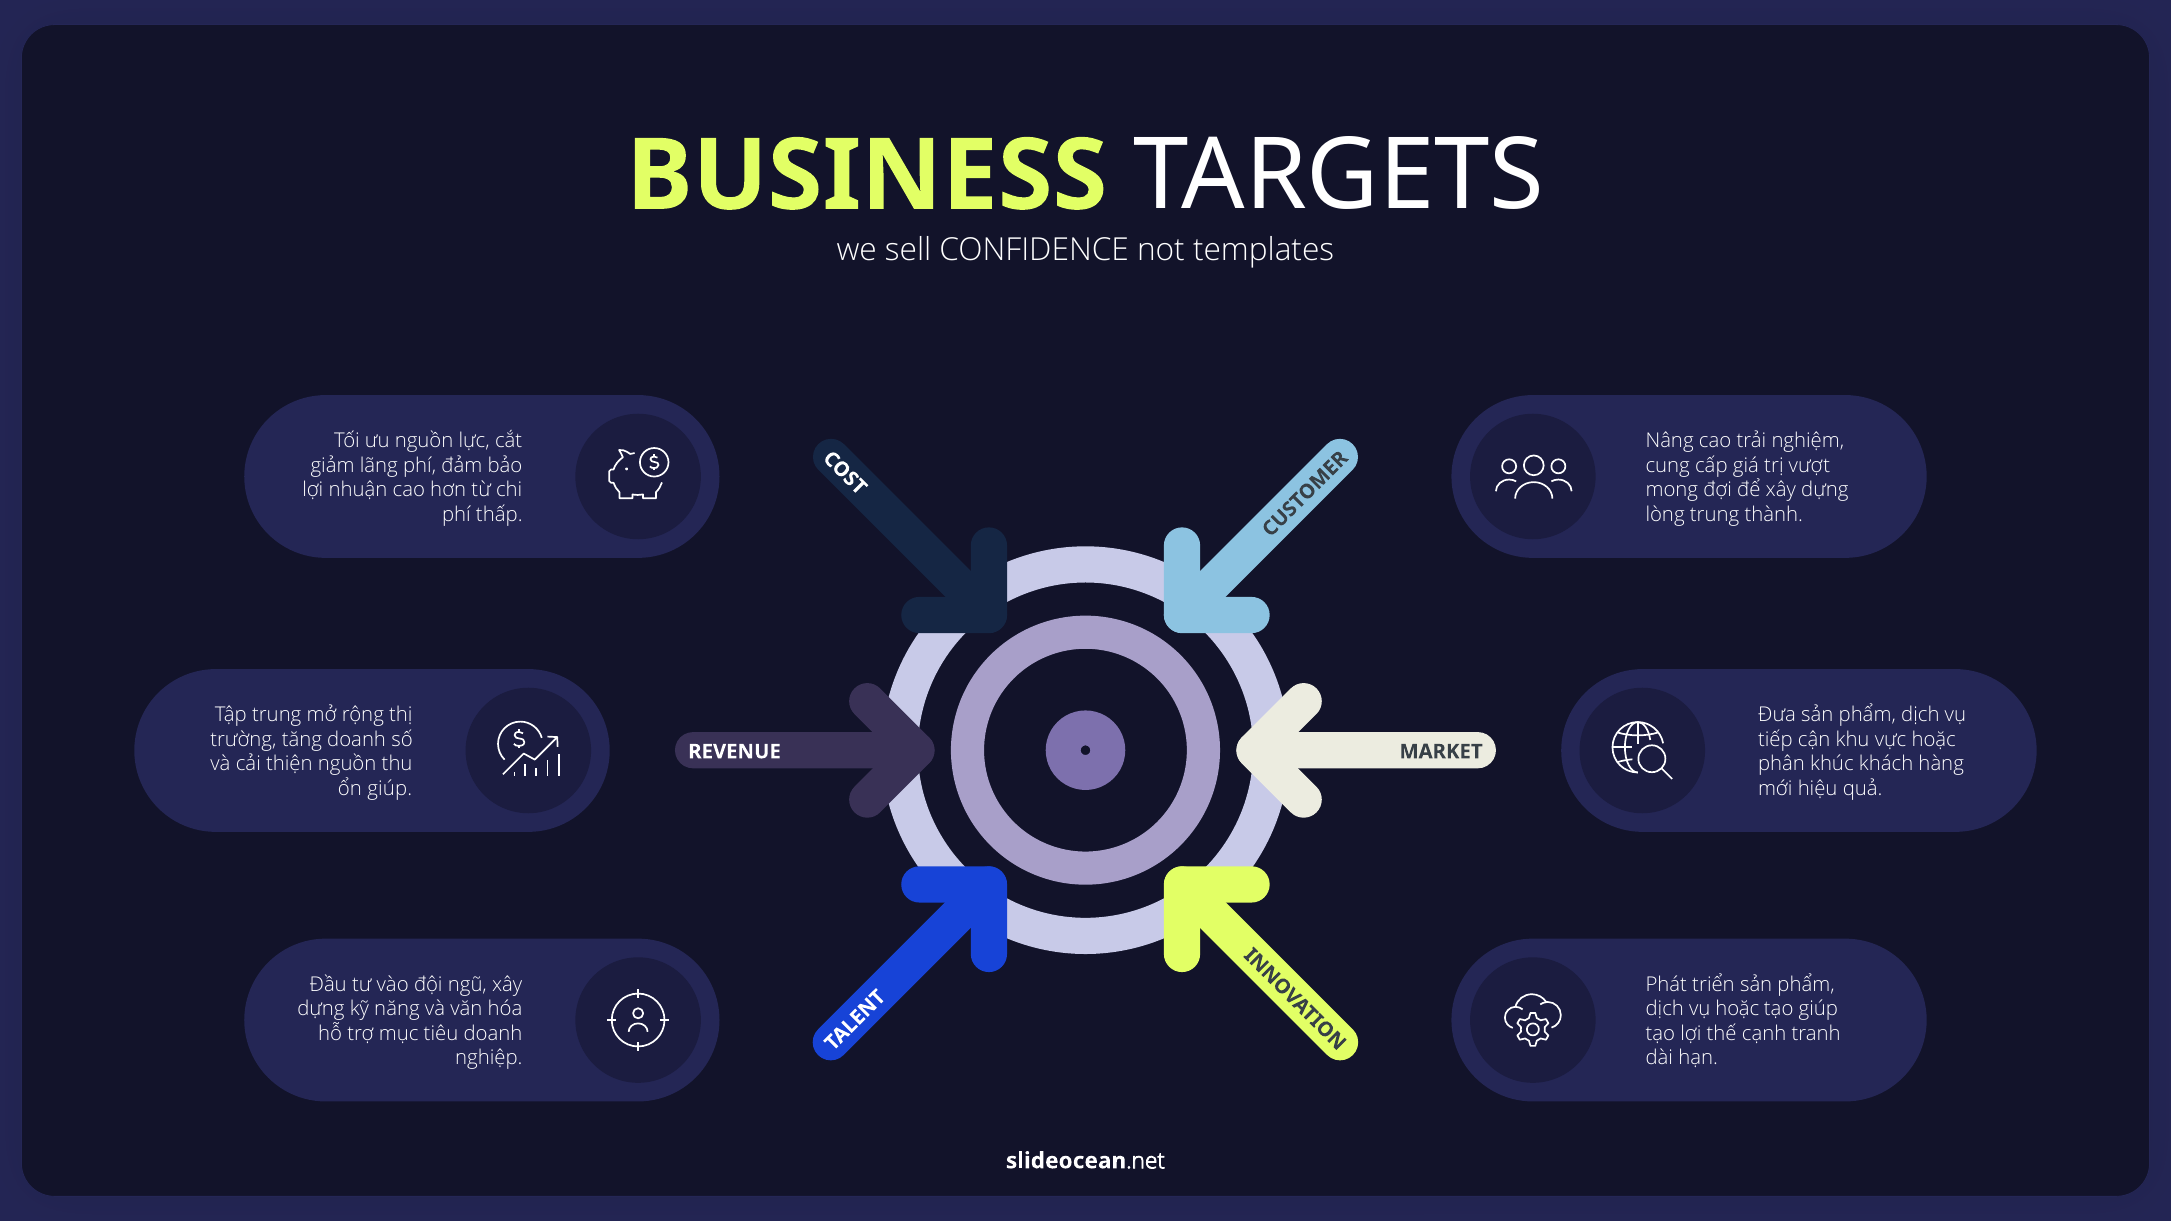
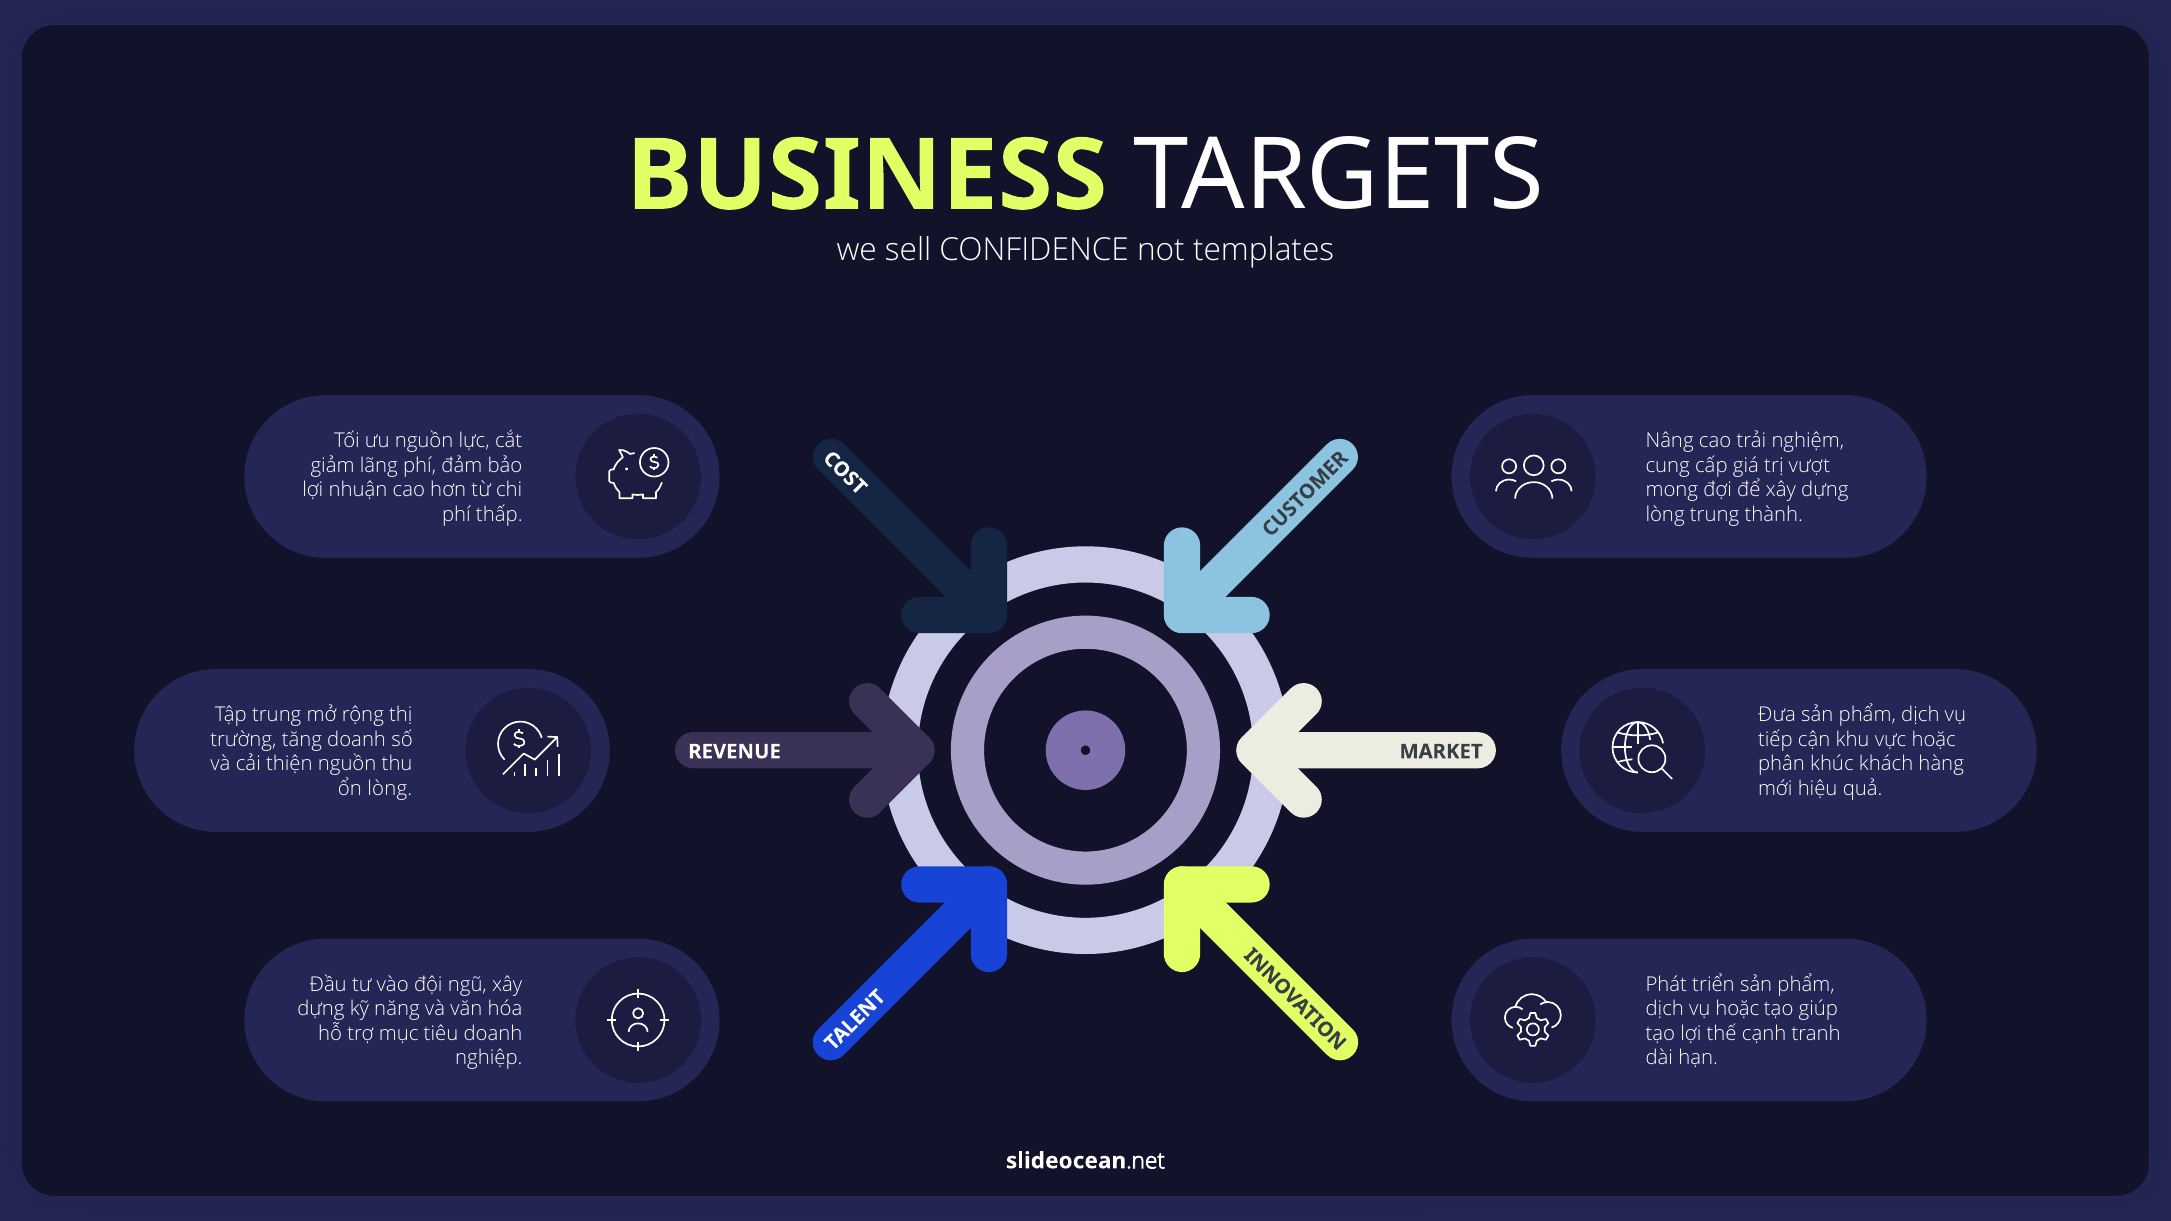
ổn giúp: giúp -> lòng (390, 789)
